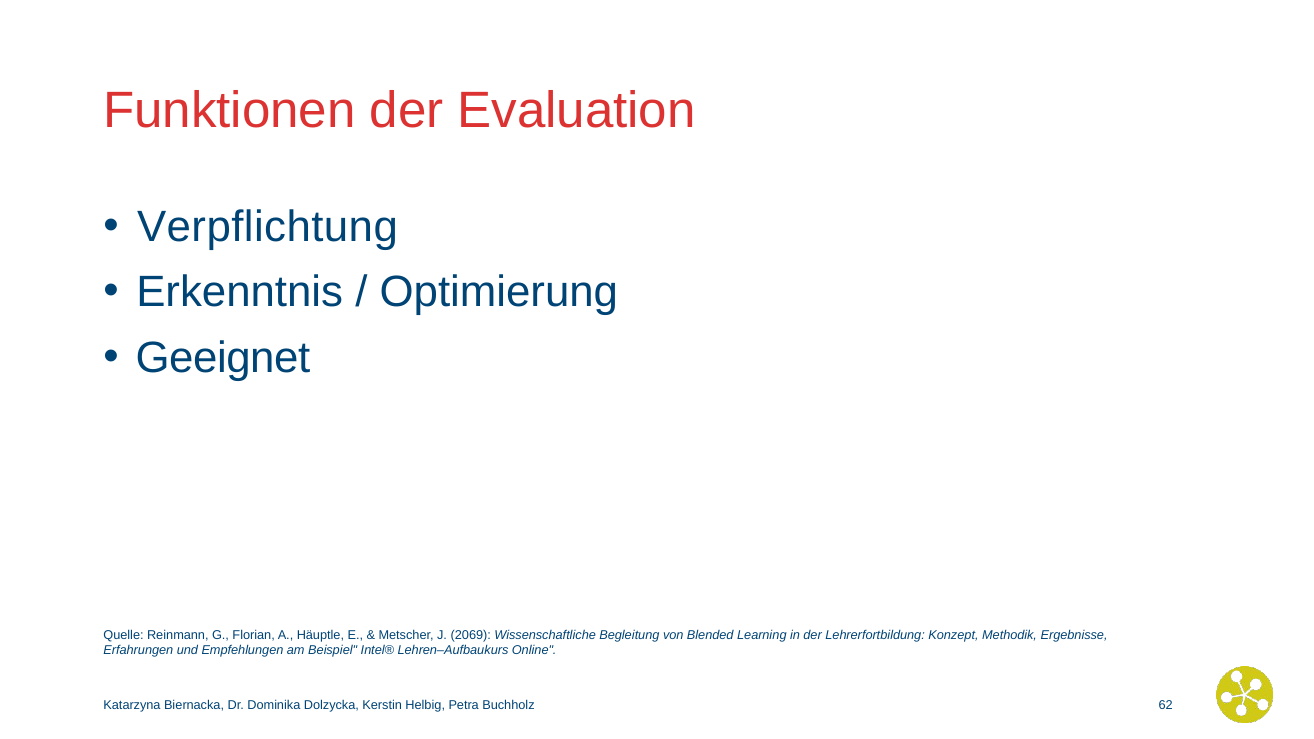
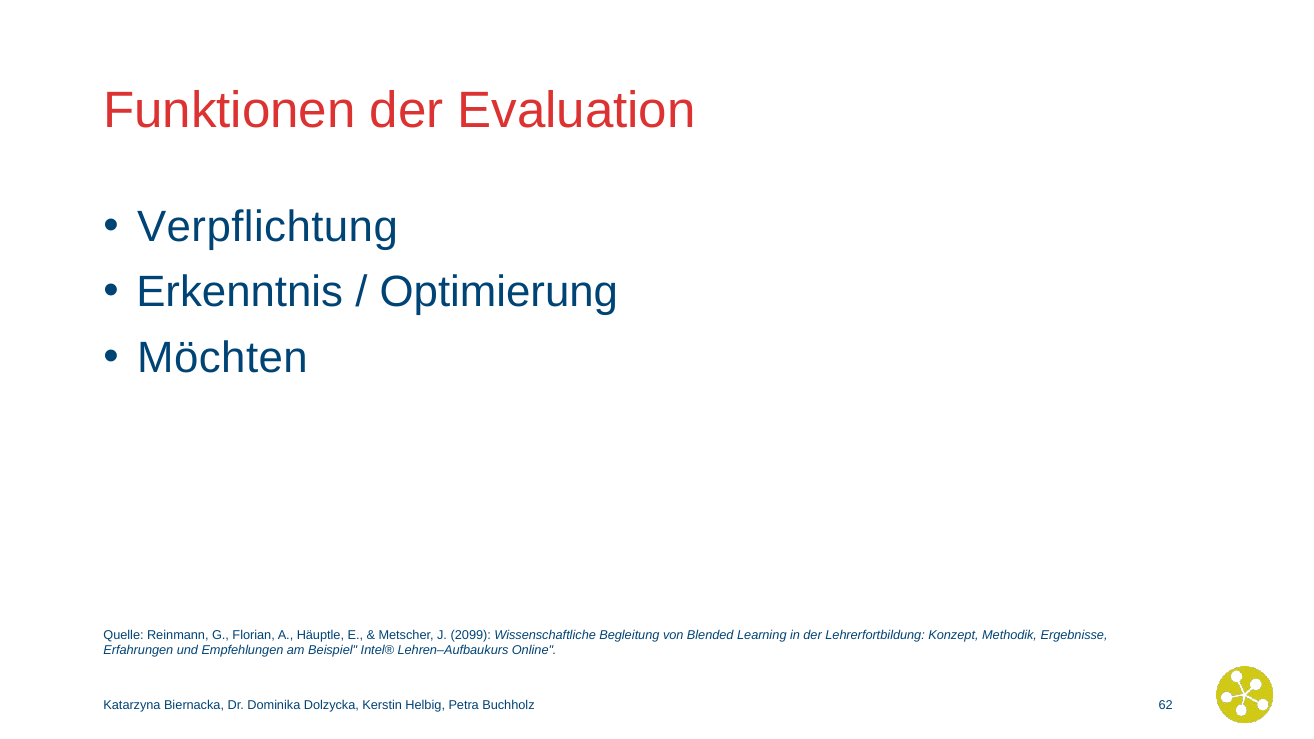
Geeignet: Geeignet -> Möchten (222, 358)
2069: 2069 -> 2099 (471, 635)
